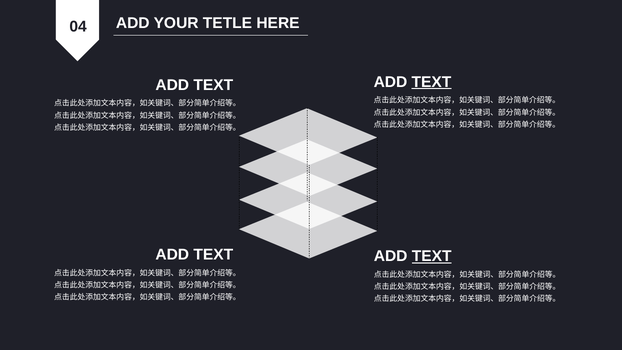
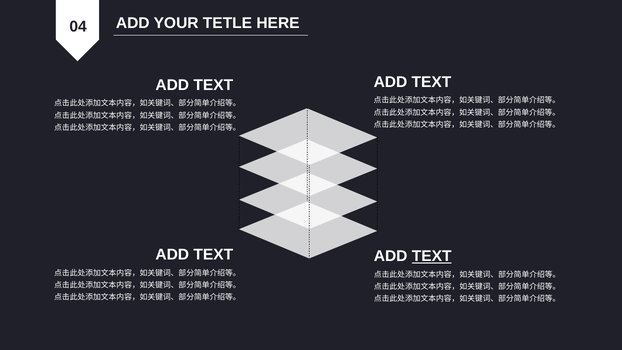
TEXT underline: present -> none (431, 82)
